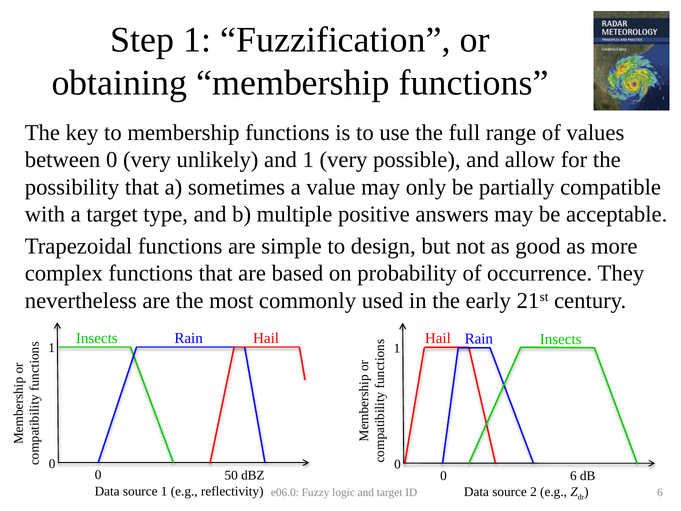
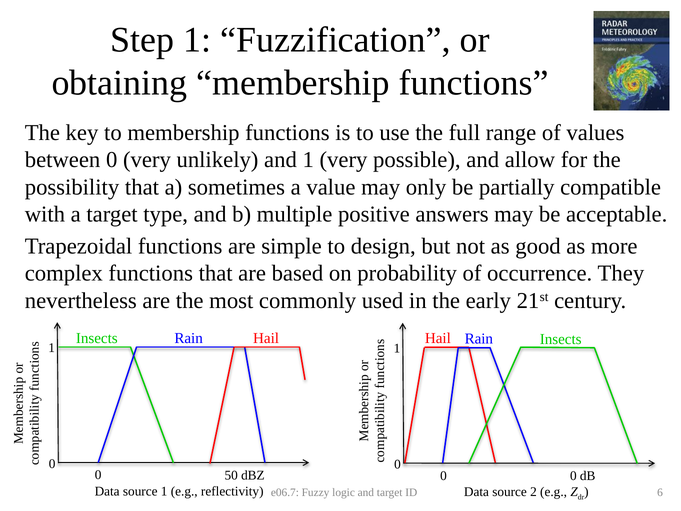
0 6: 6 -> 0 (573, 476)
e06.0: e06.0 -> e06.7 (285, 492)
